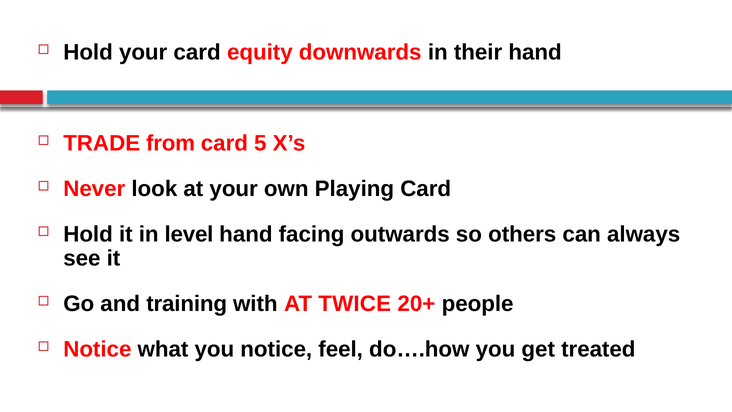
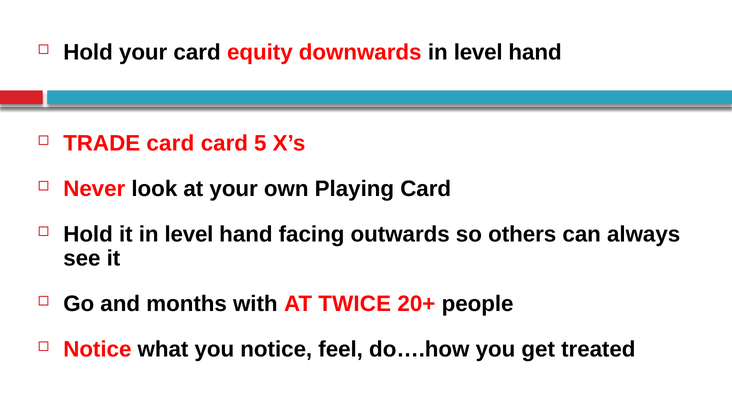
downwards in their: their -> level (478, 52)
TRADE from: from -> card (170, 143)
training: training -> months (187, 304)
